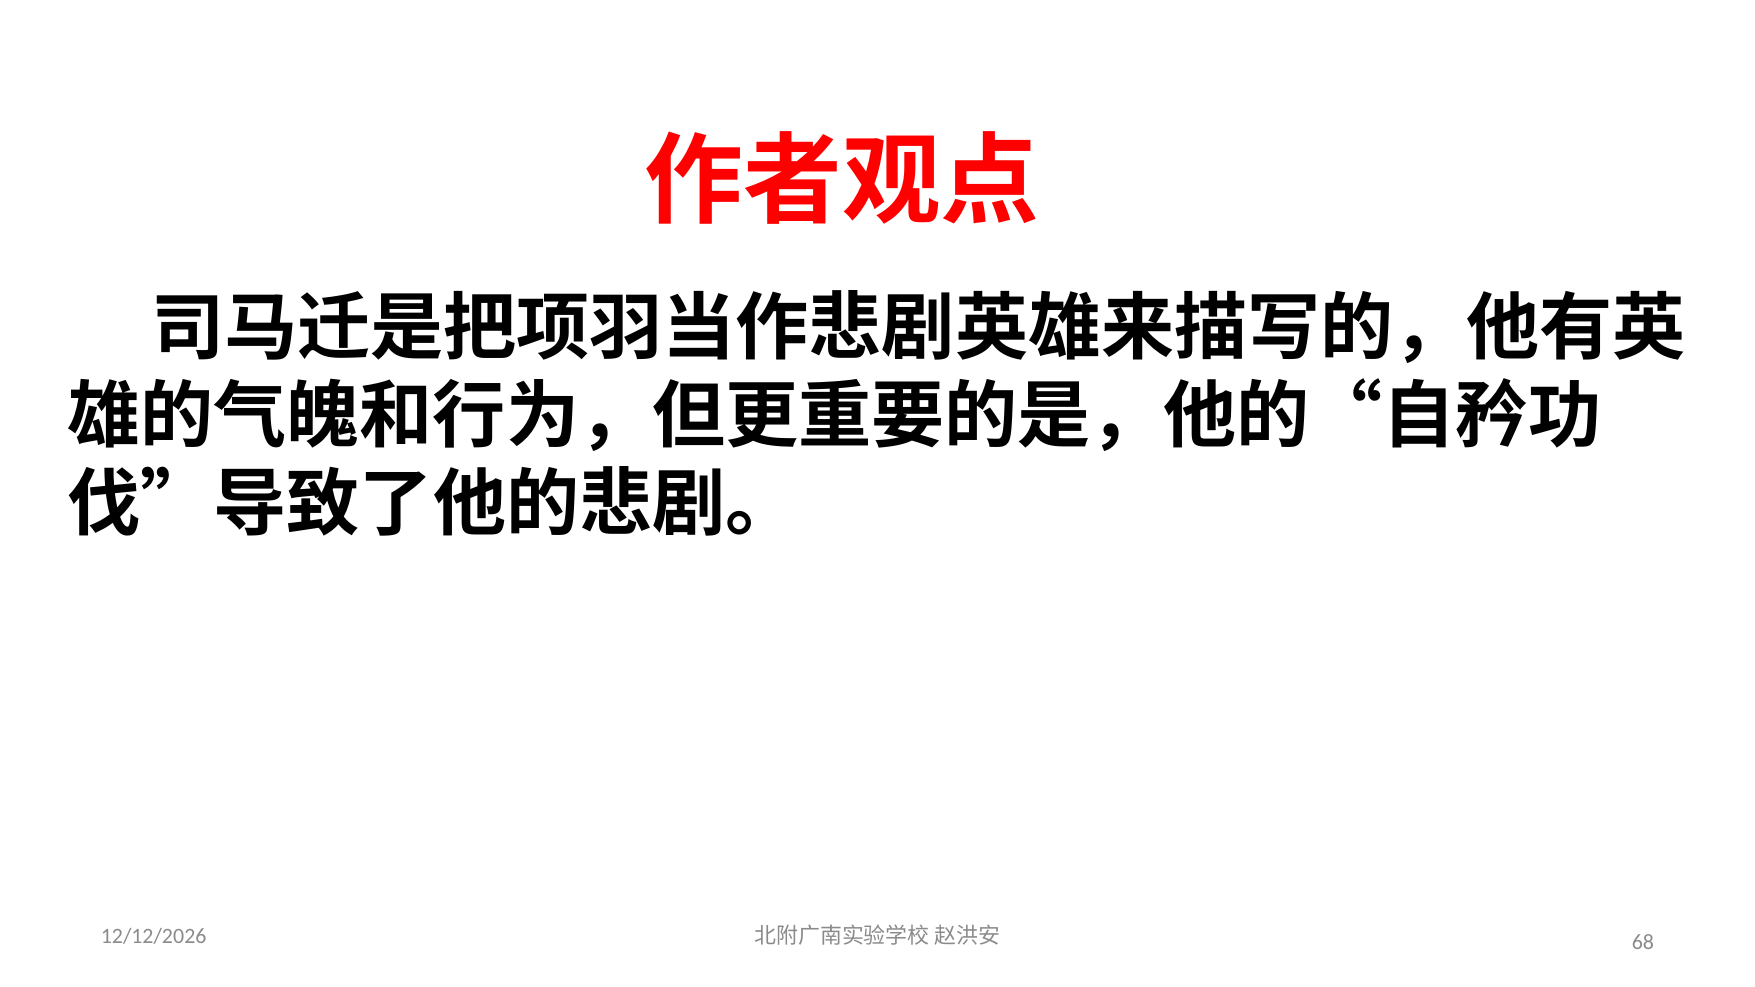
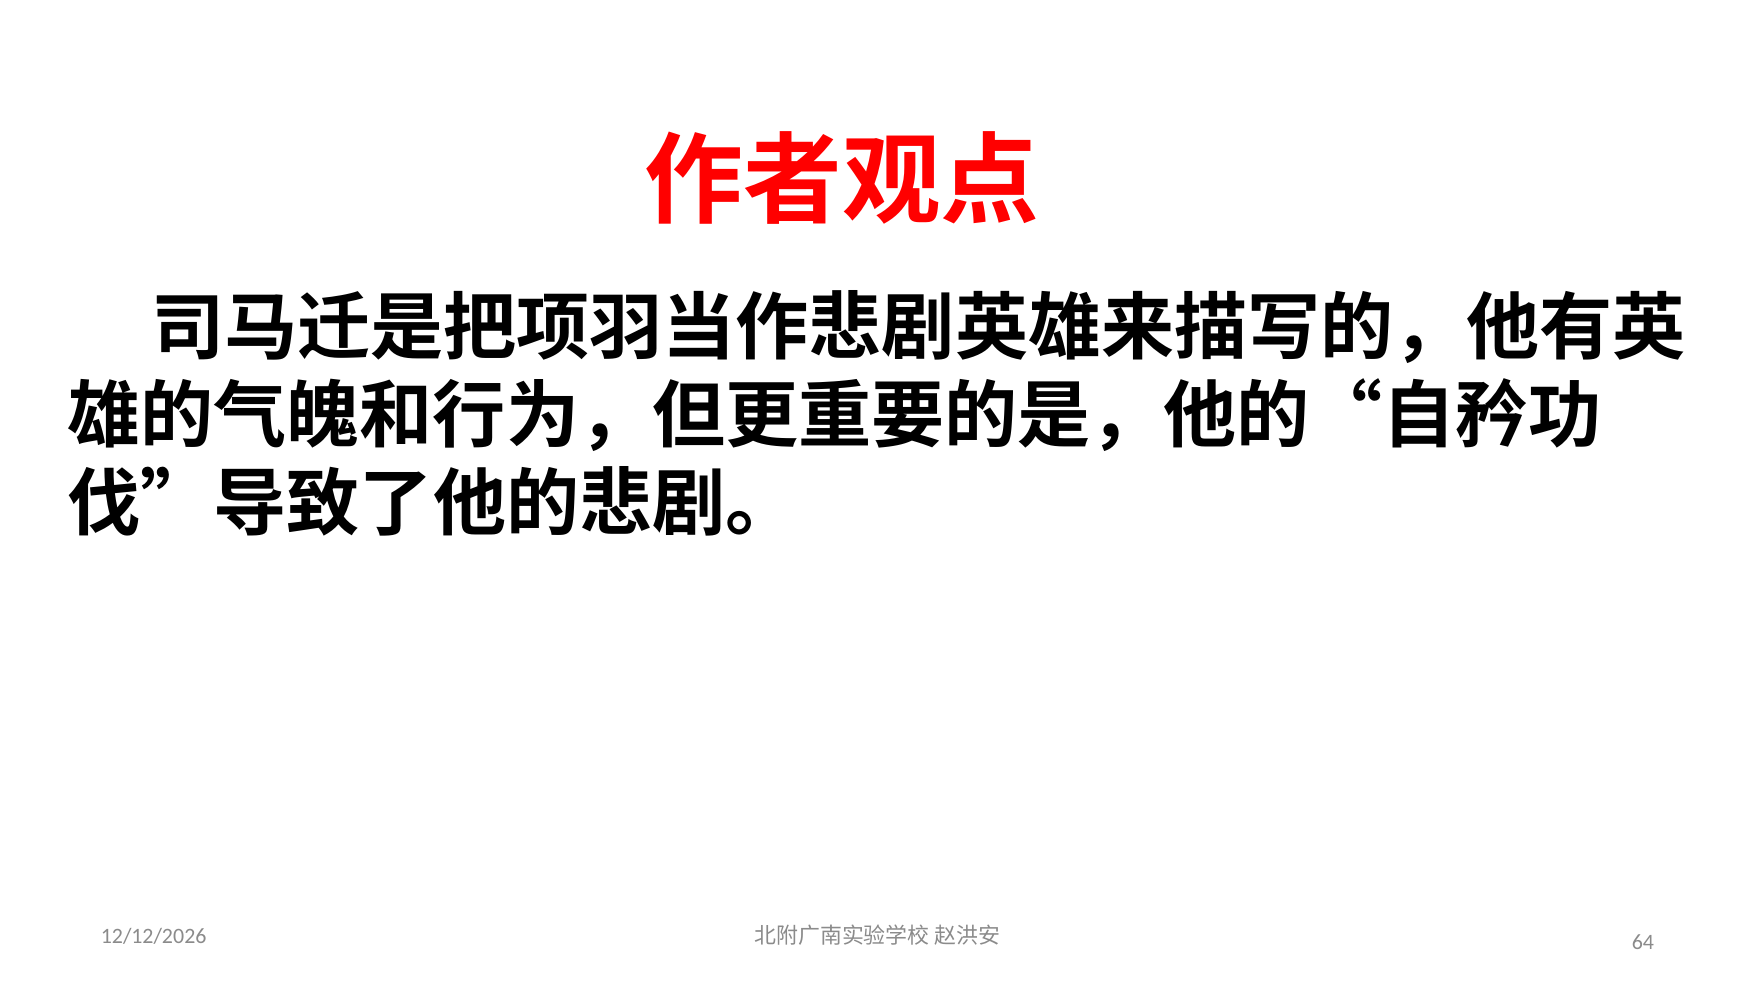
68: 68 -> 64 (1643, 943)
